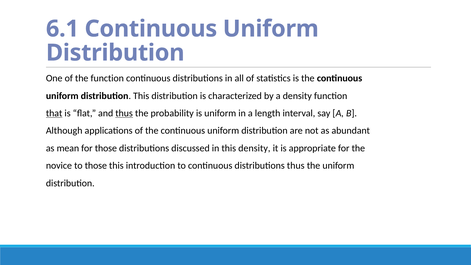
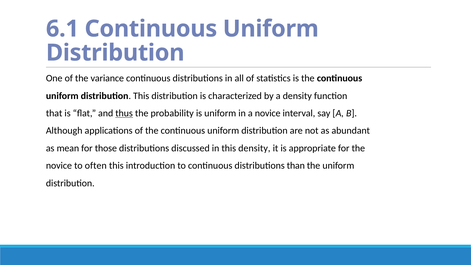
the function: function -> variance (107, 78)
that underline: present -> none (54, 113)
a length: length -> novice (268, 113)
to those: those -> often (96, 166)
distributions thus: thus -> than (296, 166)
